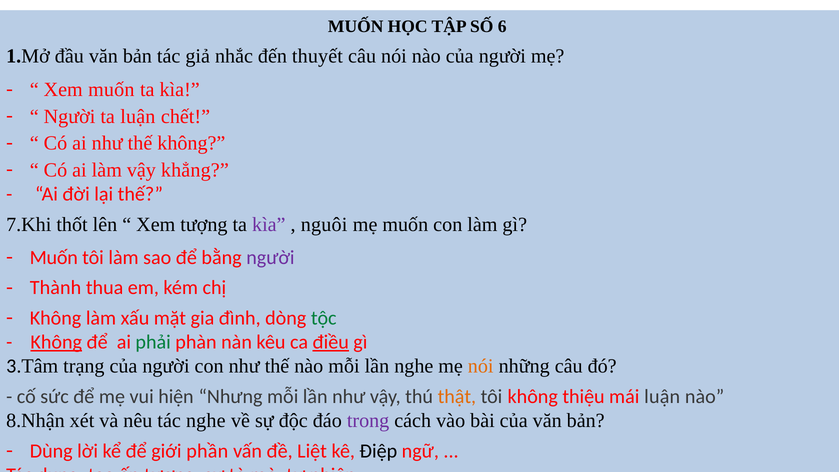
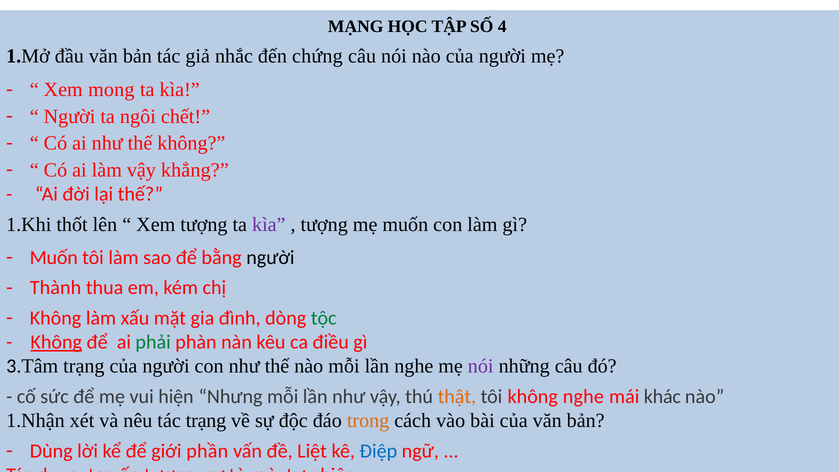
MUỐN: MUỐN -> MẠNG (356, 26)
6: 6 -> 4 (502, 26)
thuyết: thuyết -> chứng (317, 56)
Xem muốn: muốn -> mong (111, 90)
ta luận: luận -> ngôi (138, 117)
7.Khi: 7.Khi -> 1.Khi (29, 224)
nguôi: nguôi -> tượng (324, 224)
người colour: purple -> black (270, 257)
điều underline: present -> none (331, 342)
nói colour: orange -> purple (481, 366)
không thiệu: thiệu -> nghe (583, 397)
mái luận: luận -> khác (662, 397)
8.Nhận: 8.Nhận -> 1.Nhận (35, 421)
tác nghe: nghe -> trạng (206, 421)
trong colour: purple -> orange (368, 421)
Điệp colour: black -> blue (378, 451)
